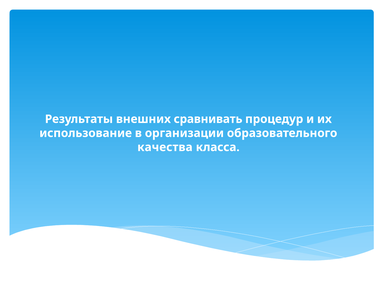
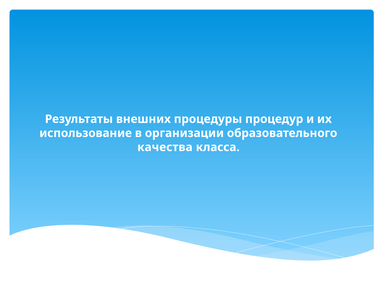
сравнивать: сравнивать -> процедуры (208, 119)
